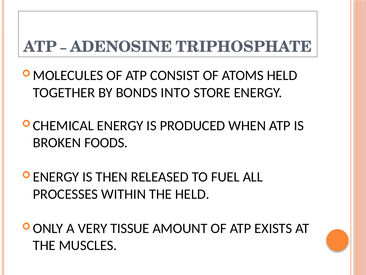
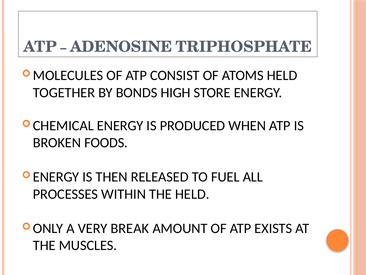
INTO: INTO -> HIGH (176, 92)
TISSUE: TISSUE -> BREAK (130, 228)
